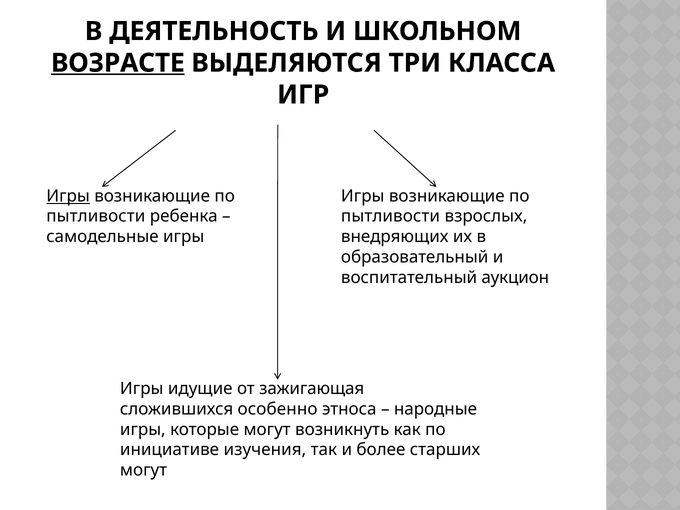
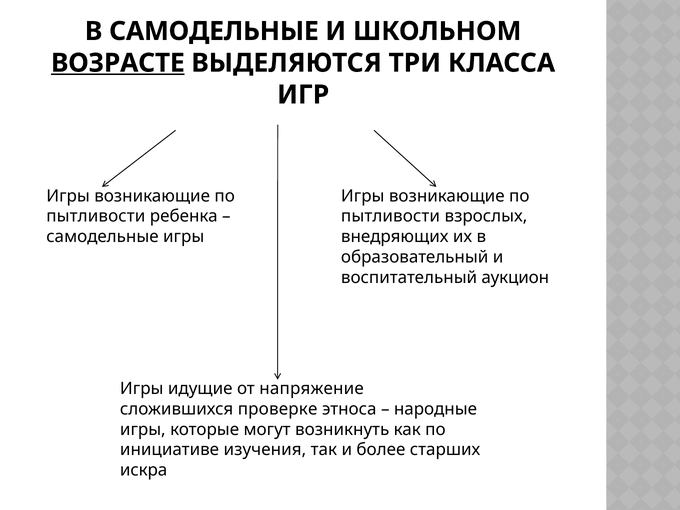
В ДЕЯТЕЛЬНОСТЬ: ДЕЯТЕЛЬНОСТЬ -> САМОДЕЛЬНЫЕ (214, 31)
Игры underline: present -> none (68, 196)
зажигающая: зажигающая -> напряжение (312, 389)
особенно: особенно -> проверке (278, 409)
могут: могут -> искра (144, 470)
